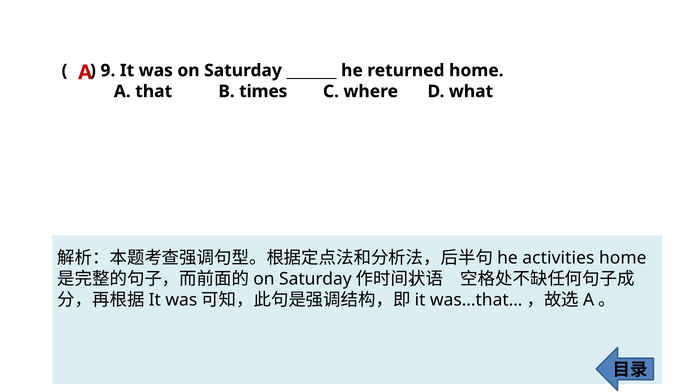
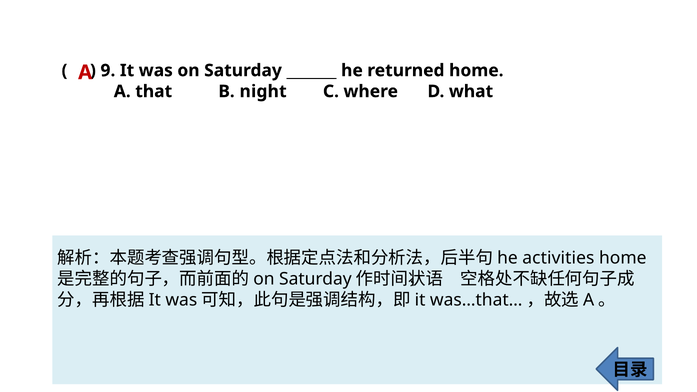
times: times -> night (263, 91)
